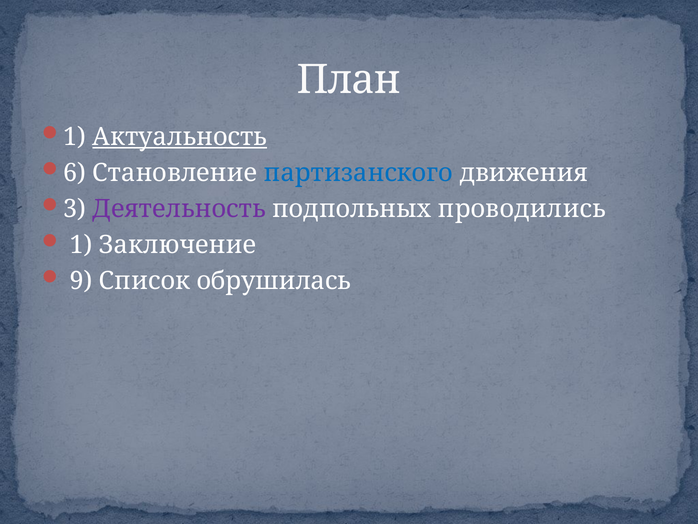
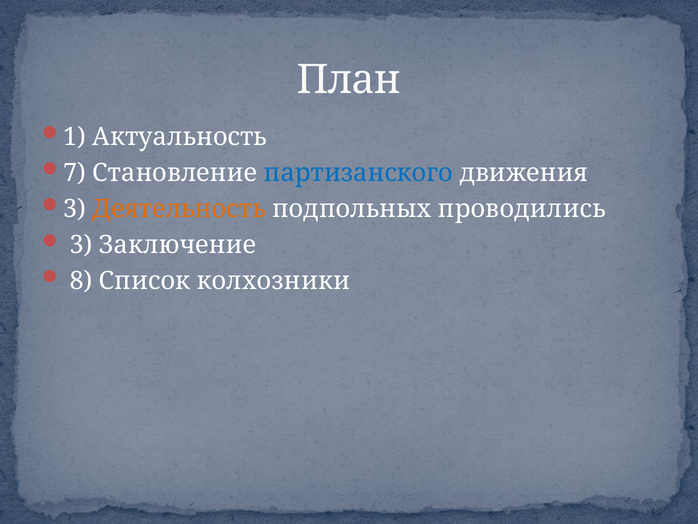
Актуальность underline: present -> none (180, 137)
6: 6 -> 7 (75, 173)
Деятельность colour: purple -> orange (179, 209)
1: 1 -> 3 (81, 245)
9: 9 -> 8 (81, 281)
обрушилась: обрушилась -> колхозники (273, 281)
